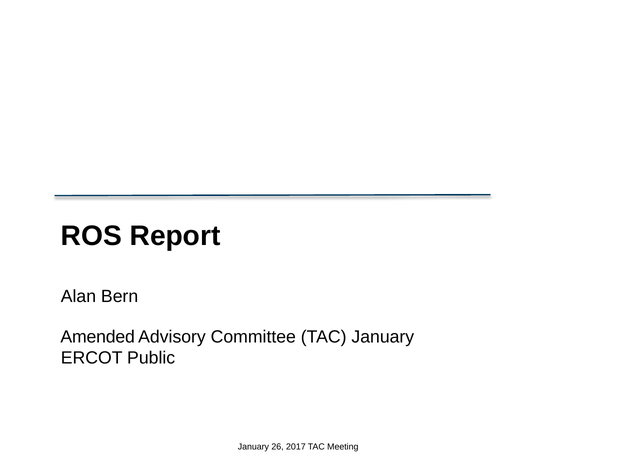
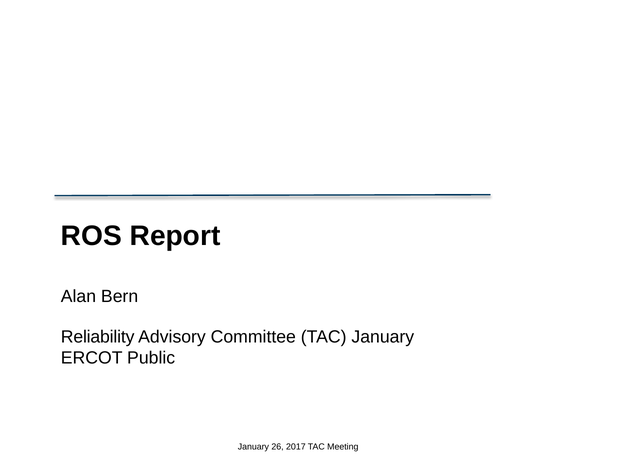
Amended: Amended -> Reliability (98, 336)
